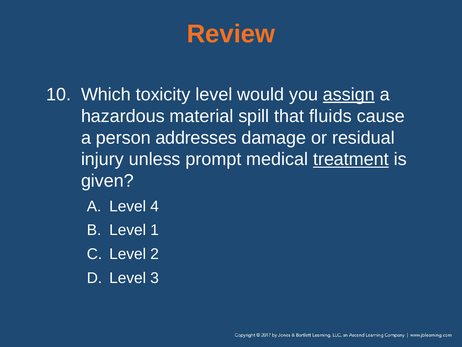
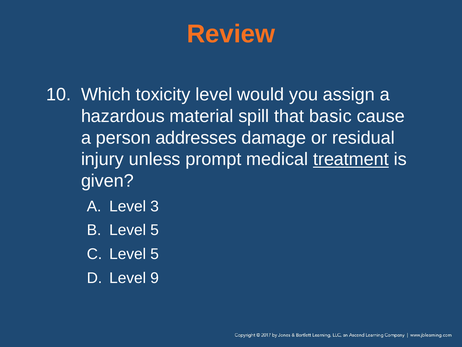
assign underline: present -> none (349, 94)
fluids: fluids -> basic (330, 116)
4: 4 -> 3 (155, 206)
1: 1 -> 5 (155, 230)
2: 2 -> 5 (155, 254)
3: 3 -> 9 (155, 278)
